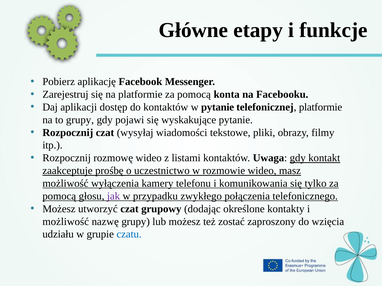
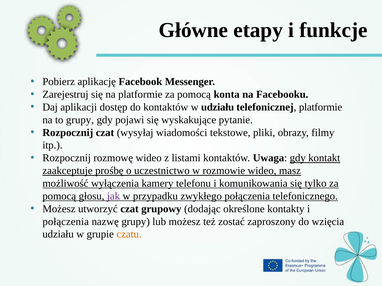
w pytanie: pytanie -> udziału (218, 107)
możliwość: możliwość -> połączenia (66, 222)
czatu colour: blue -> orange (129, 235)
